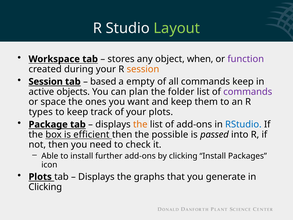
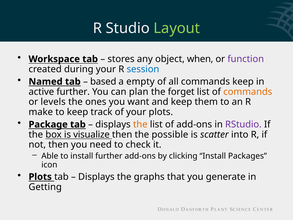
session colour: orange -> blue (143, 69)
Session: Session -> Named (46, 82)
active objects: objects -> further (73, 92)
folder: folder -> forget (181, 92)
commands colour: purple -> orange (248, 92)
space: space -> levels (53, 102)
types: types -> make (41, 112)
RStudio colour: blue -> purple (243, 124)
efficient: efficient -> visualize (91, 134)
passed: passed -> scatter (214, 134)
Clicking: Clicking -> Getting (45, 187)
